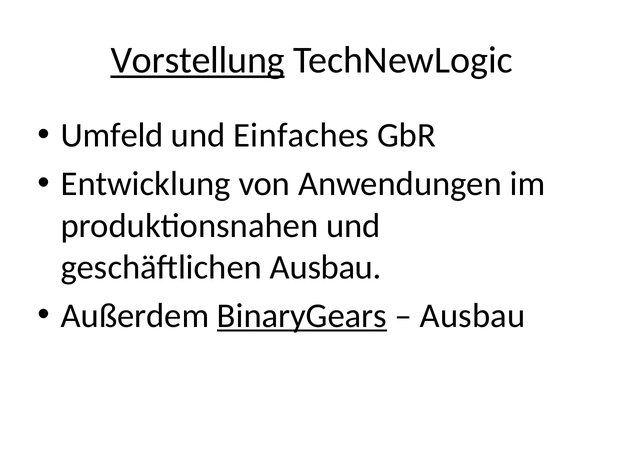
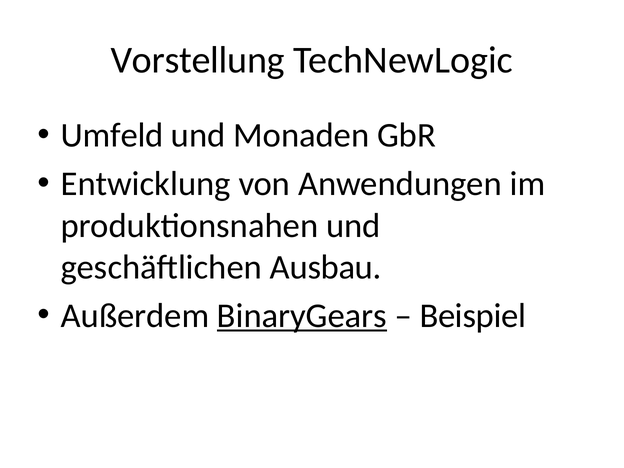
Vorstellung underline: present -> none (198, 60)
Einfaches: Einfaches -> Monaden (301, 136)
Ausbau: Ausbau -> Beispiel (473, 316)
